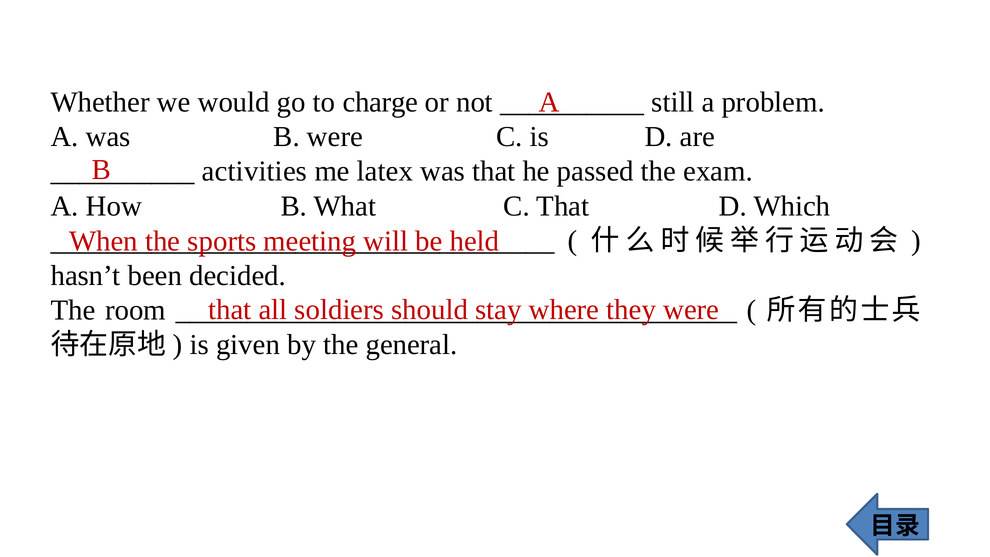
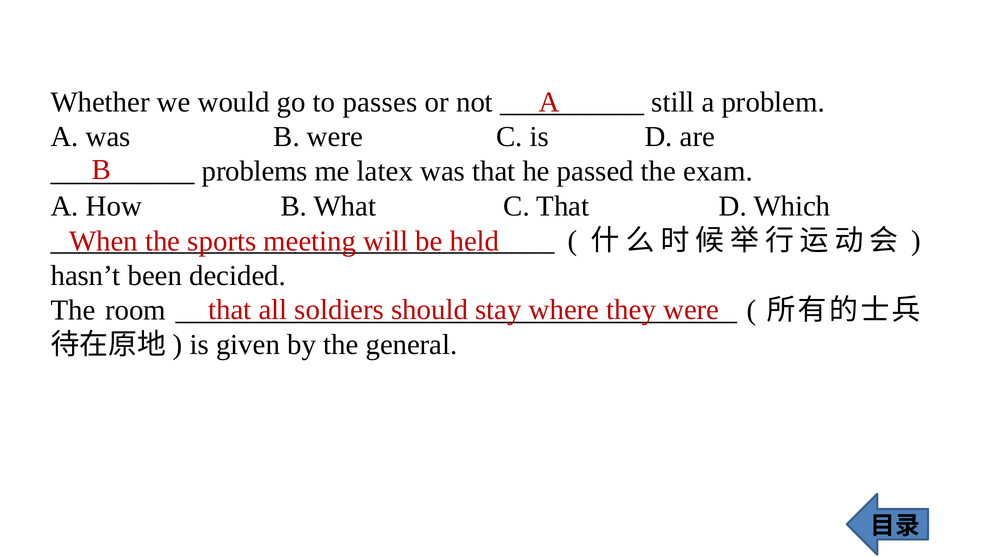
charge: charge -> passes (380, 102)
activities: activities -> problems (255, 171)
